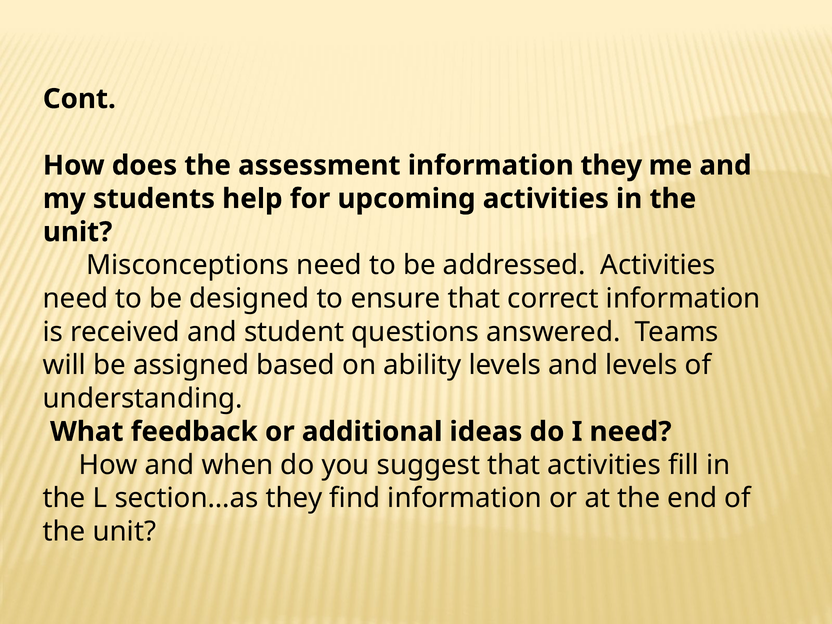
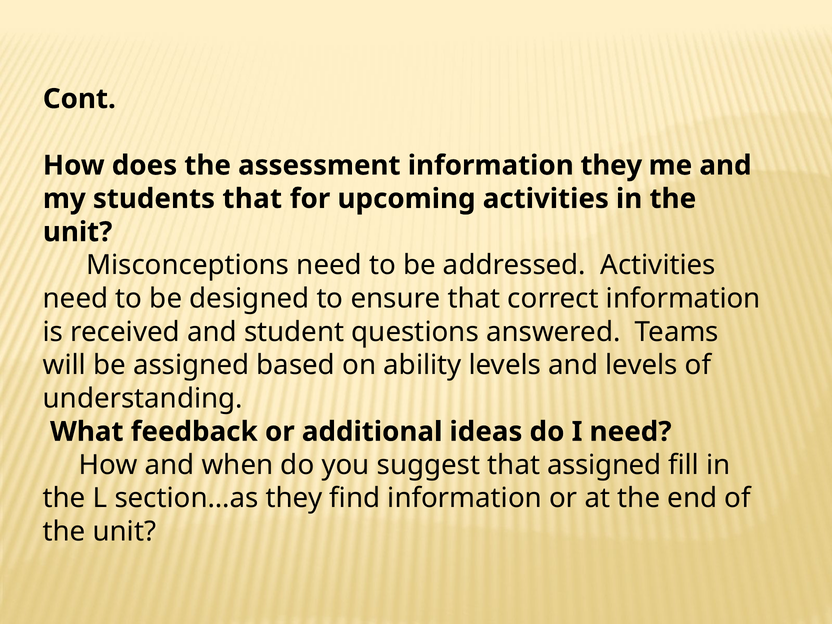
students help: help -> that (252, 199)
that activities: activities -> assigned (604, 465)
